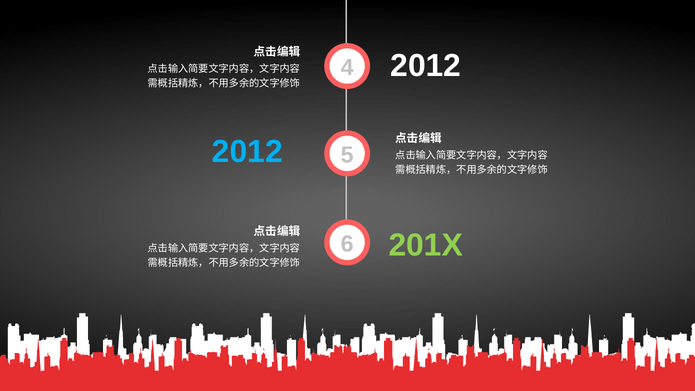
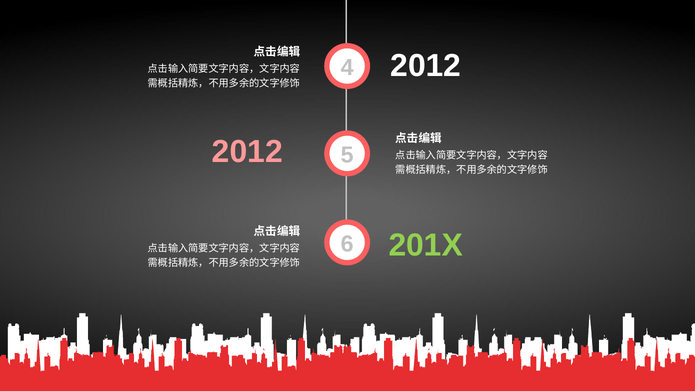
2012 colour: light blue -> pink (247, 152)
